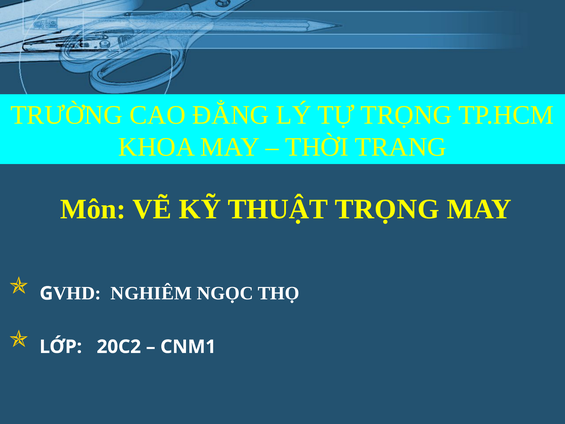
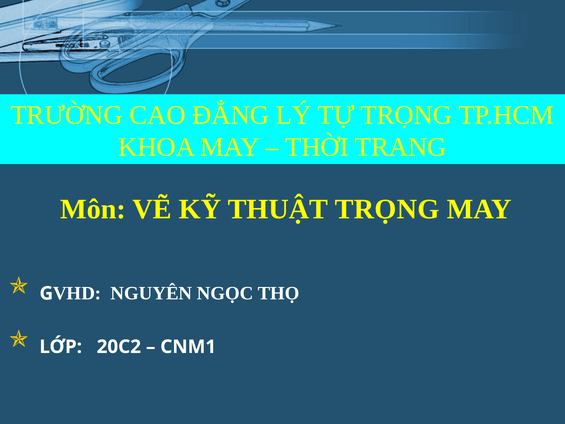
NGHIÊM: NGHIÊM -> NGUYÊN (151, 293)
